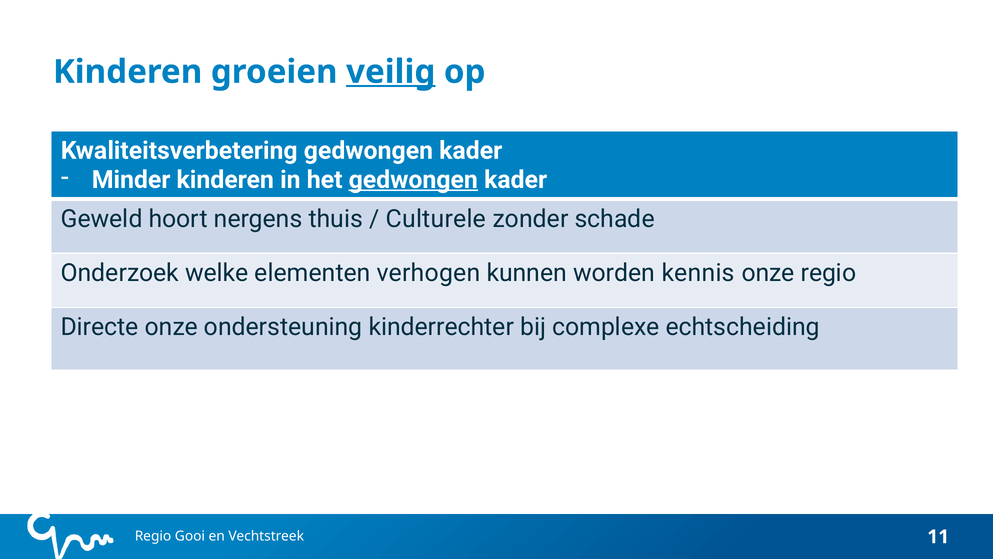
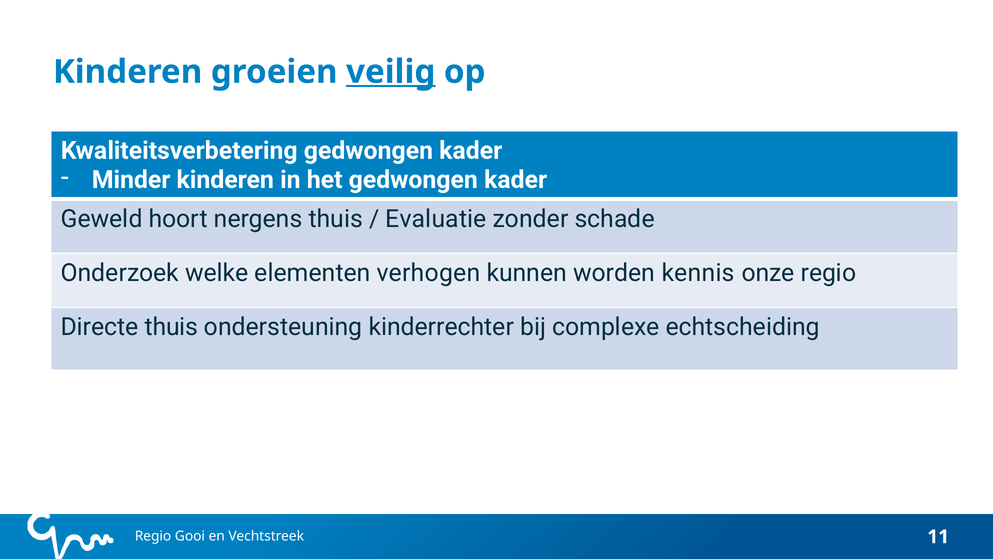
gedwongen underline: present -> none (413, 180)
Culturele: Culturele -> Evaluatie (436, 219)
Directe onze: onze -> thuis (171, 327)
